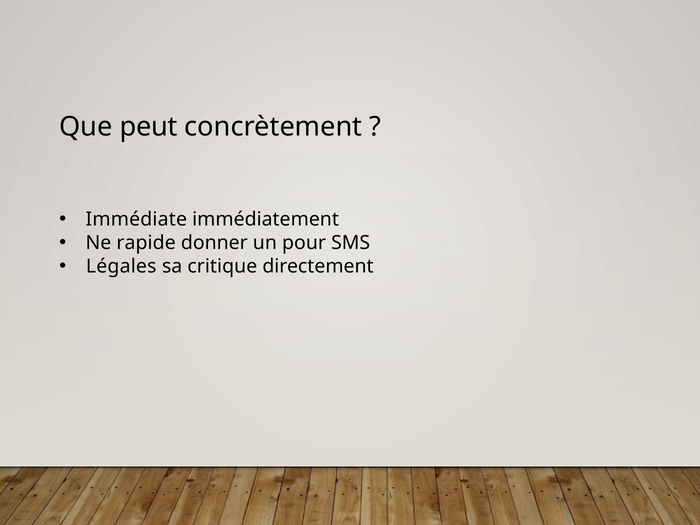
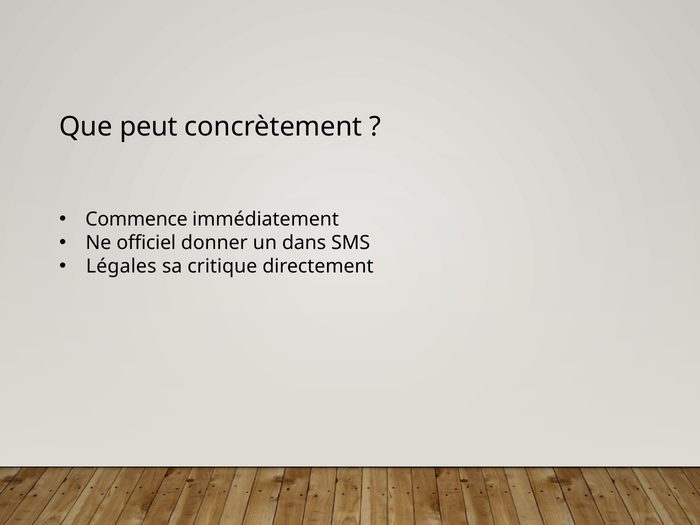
Immédiate: Immédiate -> Commence (136, 220)
rapide: rapide -> officiel (146, 243)
pour: pour -> dans (304, 243)
